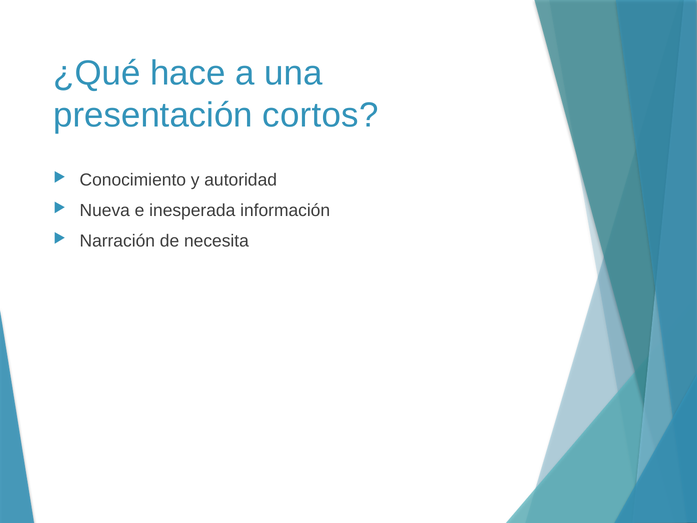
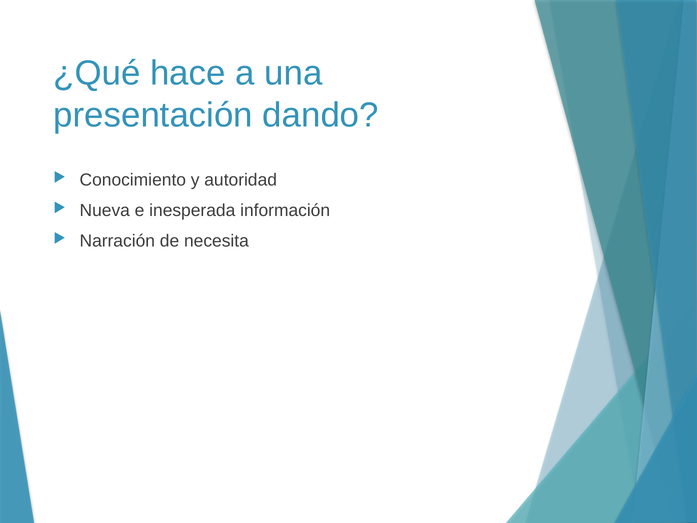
cortos: cortos -> dando (321, 115)
